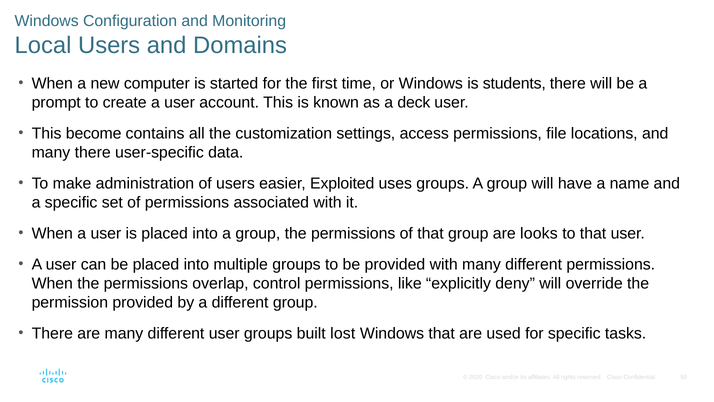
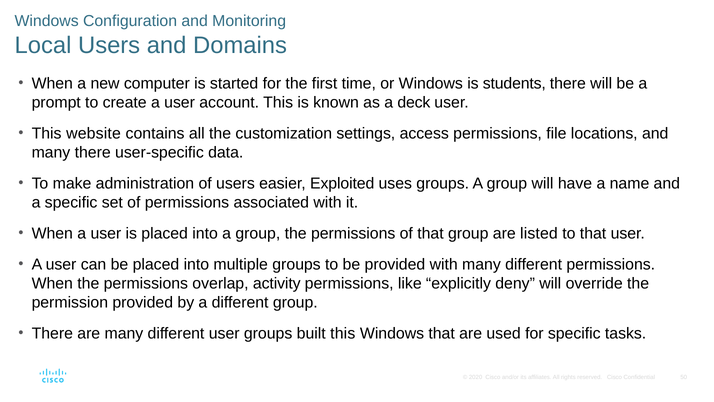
become: become -> website (94, 133)
looks: looks -> listed (539, 233)
control: control -> activity (277, 283)
built lost: lost -> this (343, 333)
